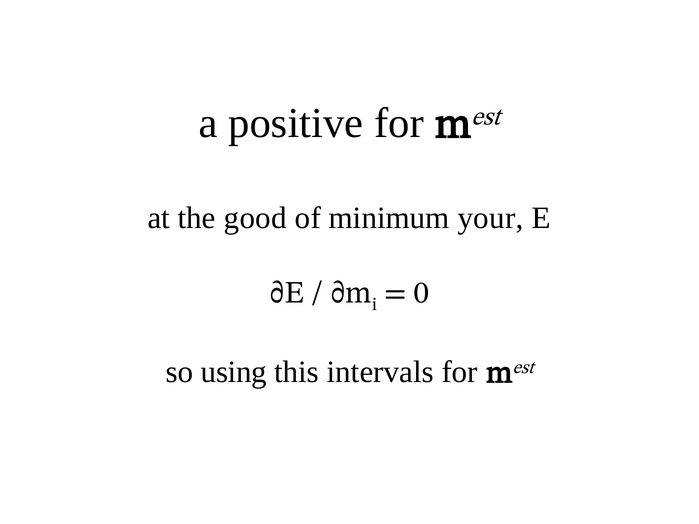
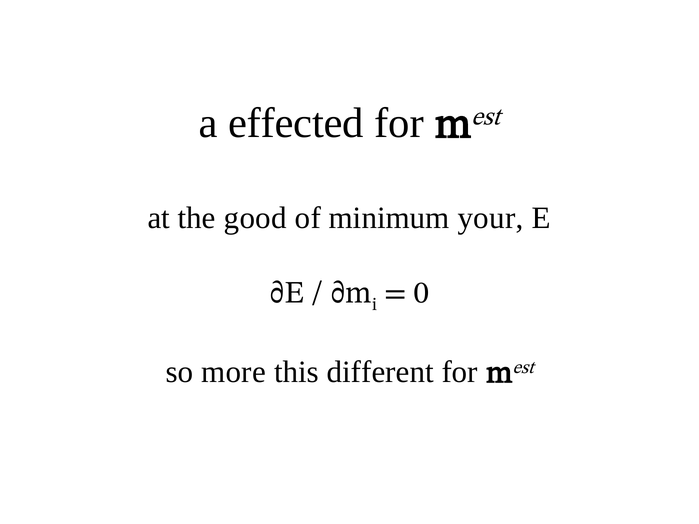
positive: positive -> effected (296, 123)
using: using -> more (233, 372)
intervals: intervals -> different (380, 372)
